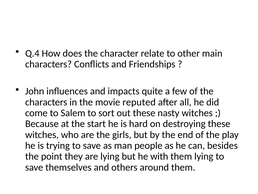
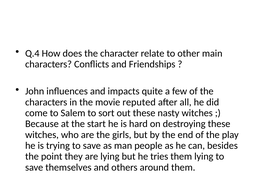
with: with -> tries (159, 156)
